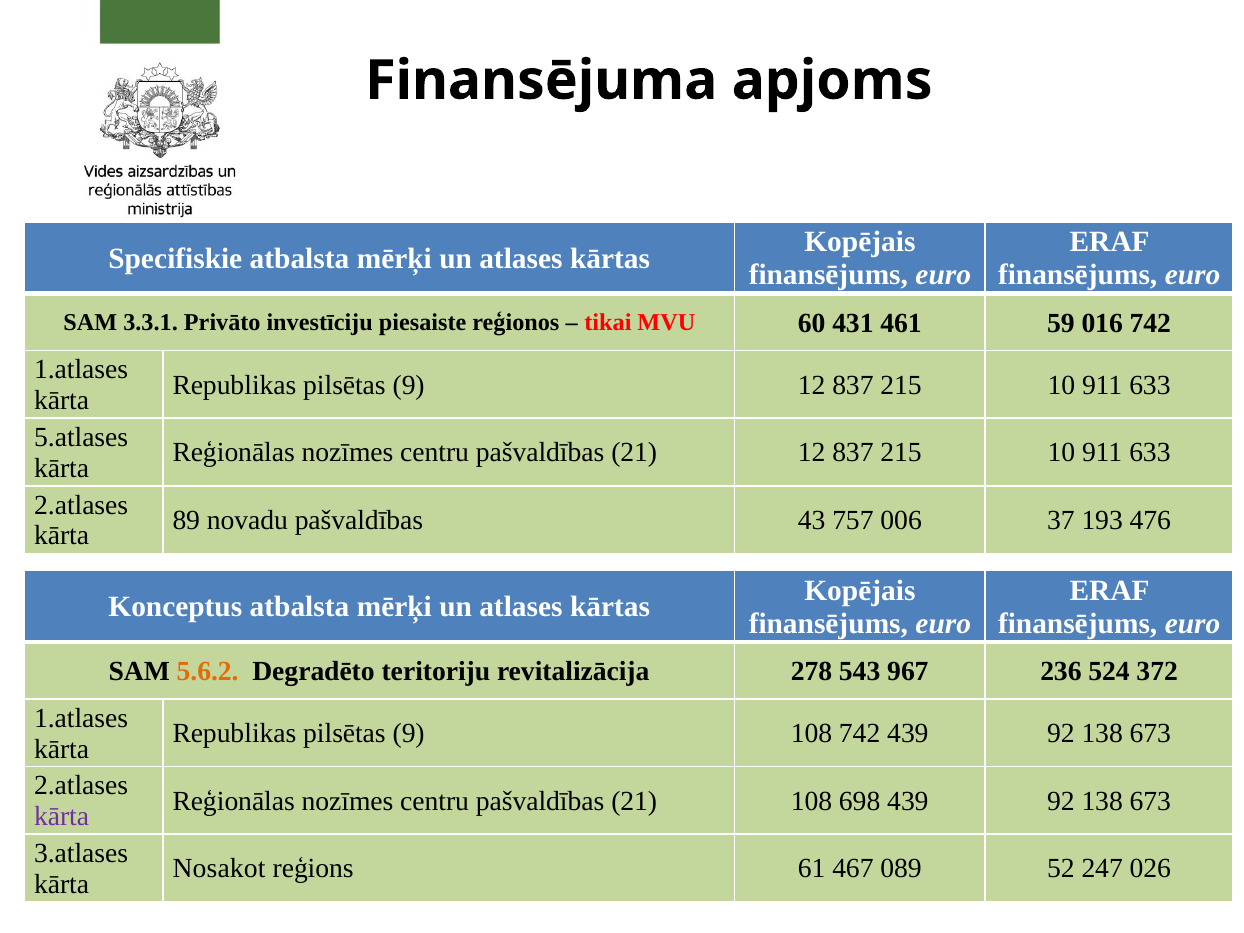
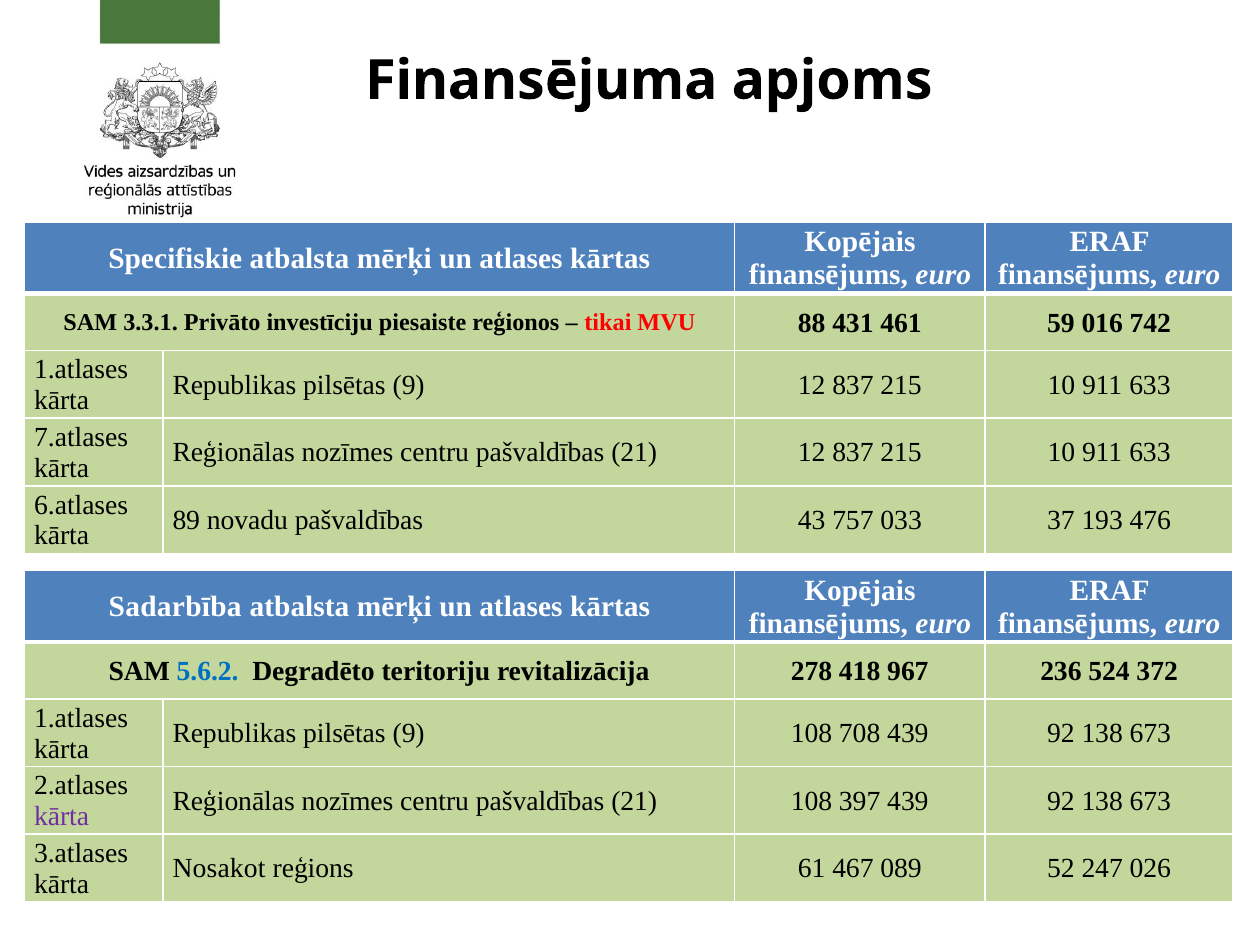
60: 60 -> 88 (812, 323)
5.atlases: 5.atlases -> 7.atlases (81, 437)
2.atlases: 2.atlases -> 6.atlases (81, 505)
006: 006 -> 033 (901, 521)
Konceptus: Konceptus -> Sadarbība (175, 607)
5.6.2 colour: orange -> blue (208, 671)
543: 543 -> 418 (860, 671)
108 742: 742 -> 708 (860, 734)
698: 698 -> 397 (860, 801)
